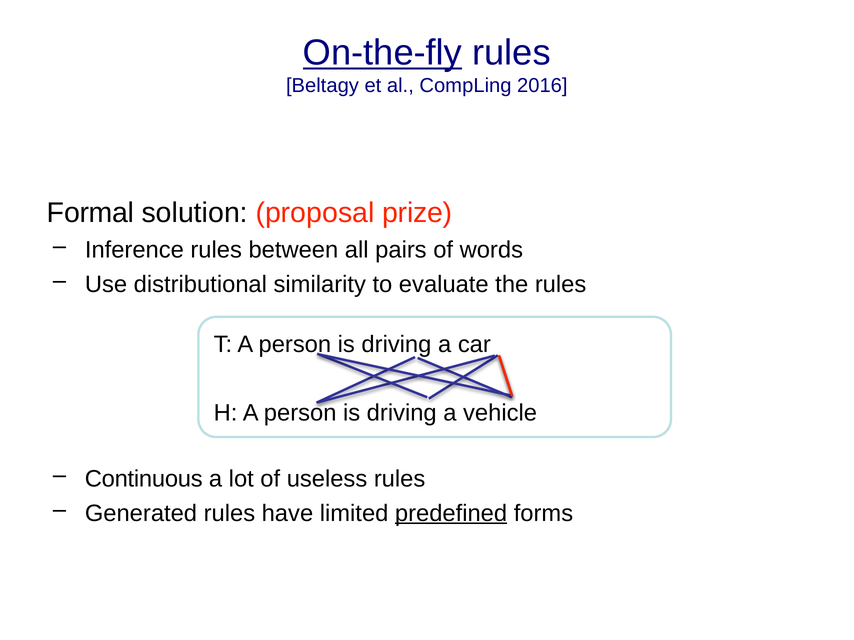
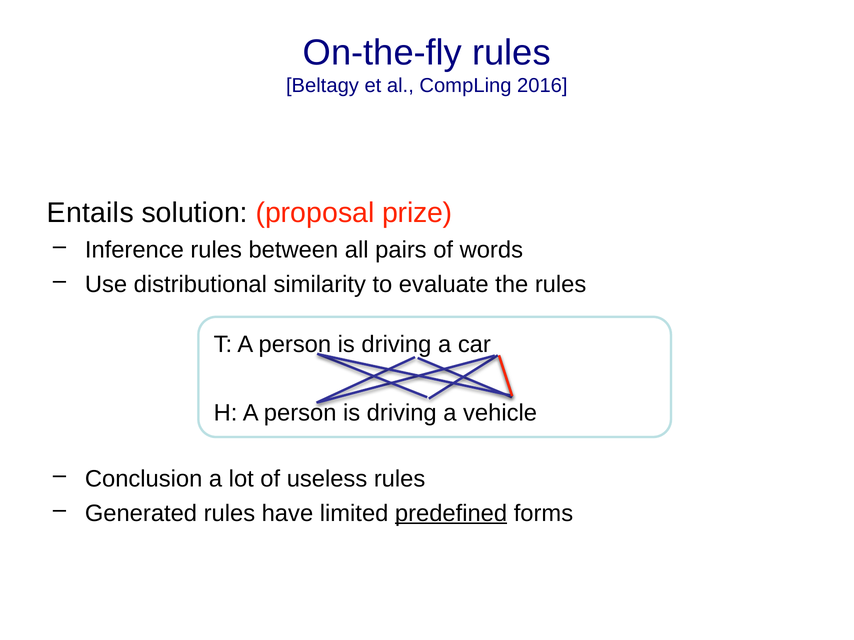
On-the-fly underline: present -> none (383, 53)
Formal: Formal -> Entails (90, 213)
Continuous: Continuous -> Conclusion (144, 479)
